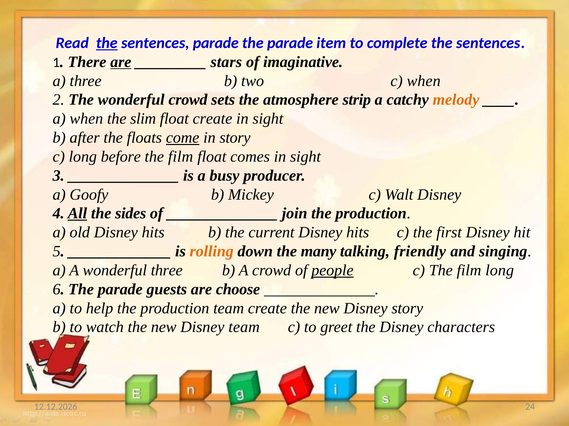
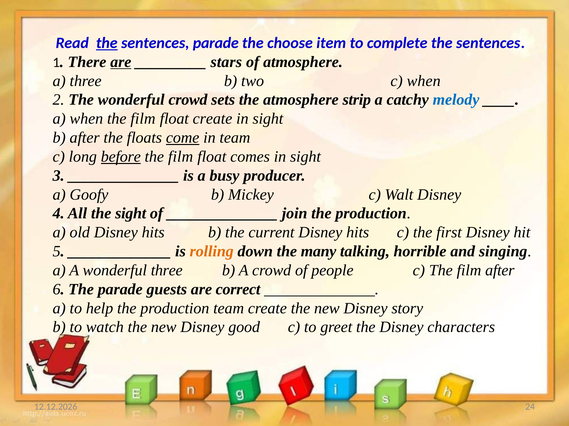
parade: parade -> choose (290, 43)
of imaginative: imaginative -> atmosphere (303, 62)
melody colour: orange -> blue (456, 100)
when the slim: slim -> film (143, 119)
in story: story -> team (235, 138)
before underline: none -> present (121, 157)
All underline: present -> none (77, 214)
the sides: sides -> sight (131, 214)
friendly: friendly -> horrible (420, 252)
people underline: present -> none (332, 271)
film long: long -> after (500, 271)
choose: choose -> correct (238, 290)
Disney team: team -> good (244, 328)
